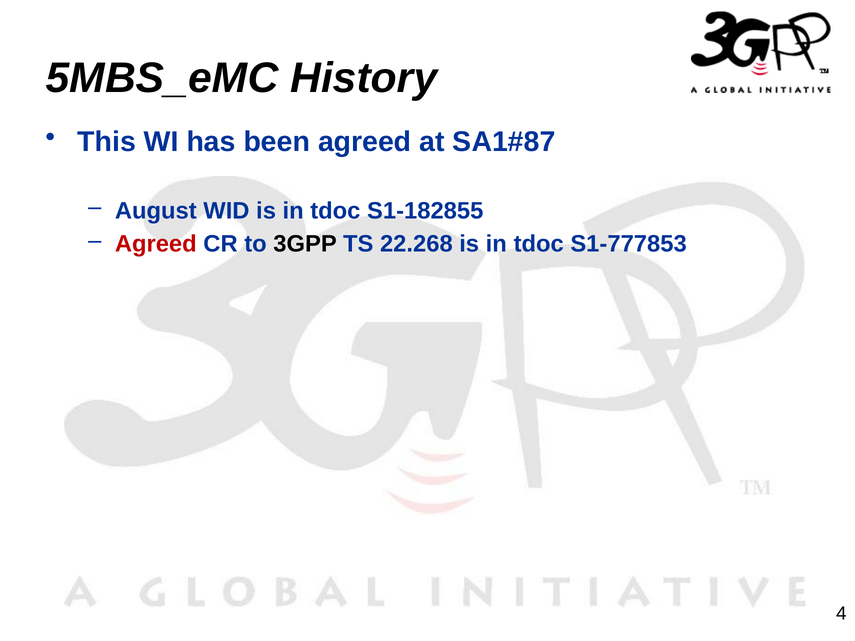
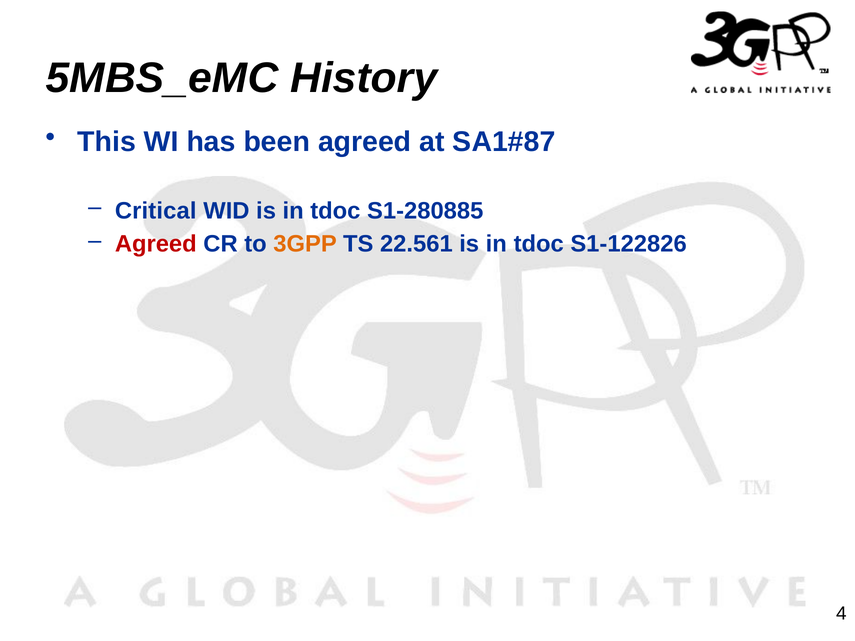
August: August -> Critical (156, 211)
S1-182855: S1-182855 -> S1-280885 (425, 211)
3GPP colour: black -> orange (305, 244)
22.268: 22.268 -> 22.561 (416, 244)
S1-777853: S1-777853 -> S1-122826 (629, 244)
